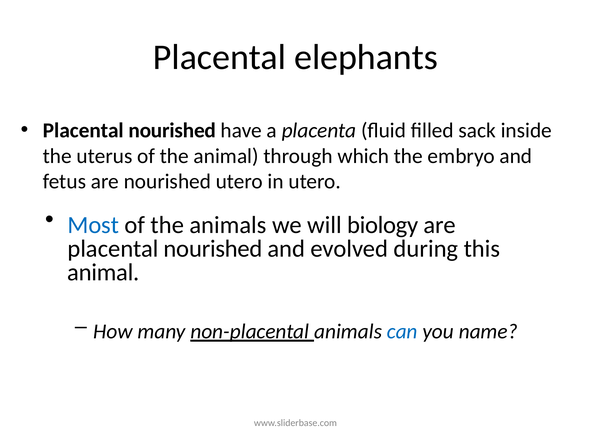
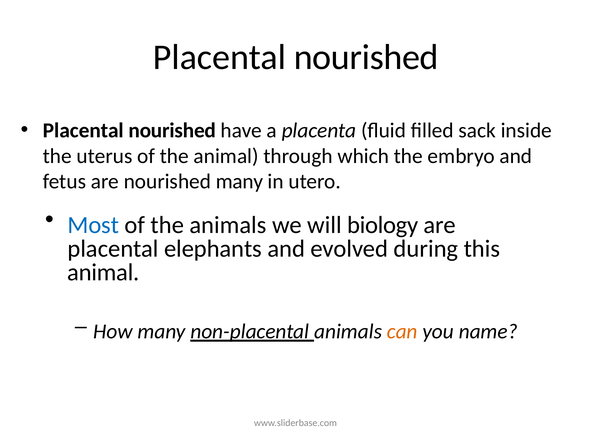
elephants: elephants -> nourished (366, 57)
nourished utero: utero -> many (239, 182)
nourished: nourished -> elephants (213, 249)
can colour: blue -> orange (402, 332)
